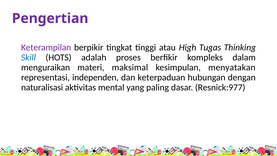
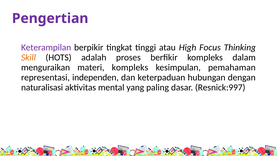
Tugas: Tugas -> Focus (210, 47)
Skill colour: blue -> orange (28, 57)
materi maksimal: maksimal -> kompleks (130, 67)
menyatakan: menyatakan -> pemahaman (232, 67)
Resnick:977: Resnick:977 -> Resnick:997 (220, 87)
